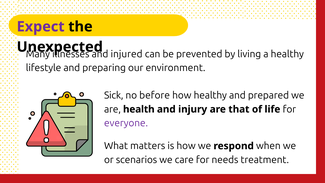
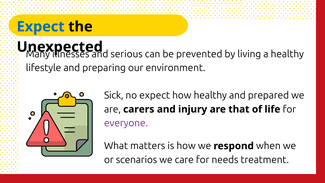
Expect colour: purple -> blue (41, 27)
injured: injured -> serious (127, 54)
no before: before -> expect (155, 95)
health: health -> carers (139, 109)
